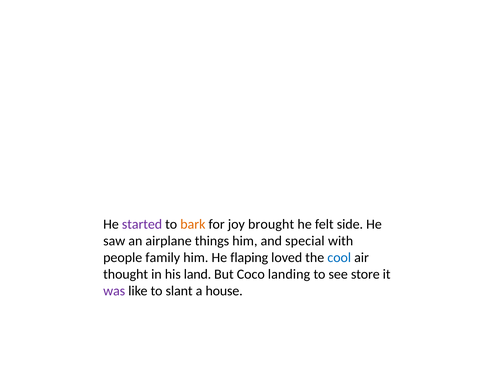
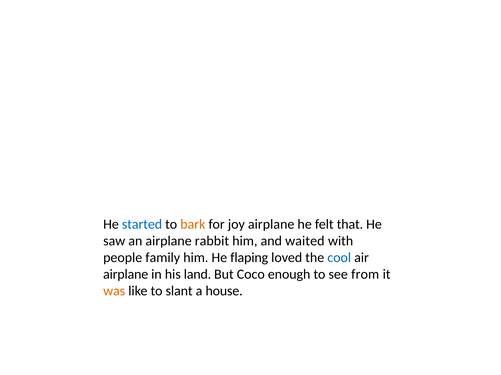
started colour: purple -> blue (142, 225)
joy brought: brought -> airplane (271, 225)
side: side -> that (350, 225)
things: things -> rabbit (212, 241)
special: special -> waited (305, 241)
thought: thought -> airplane (126, 275)
landing: landing -> enough (289, 275)
store: store -> from (365, 275)
was colour: purple -> orange (114, 292)
